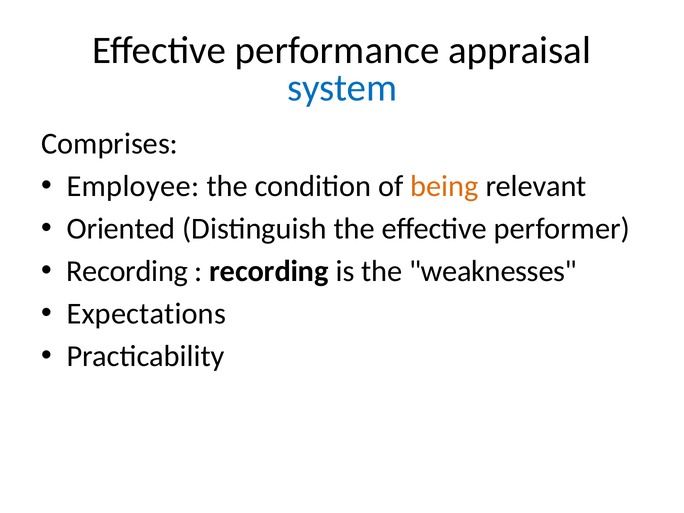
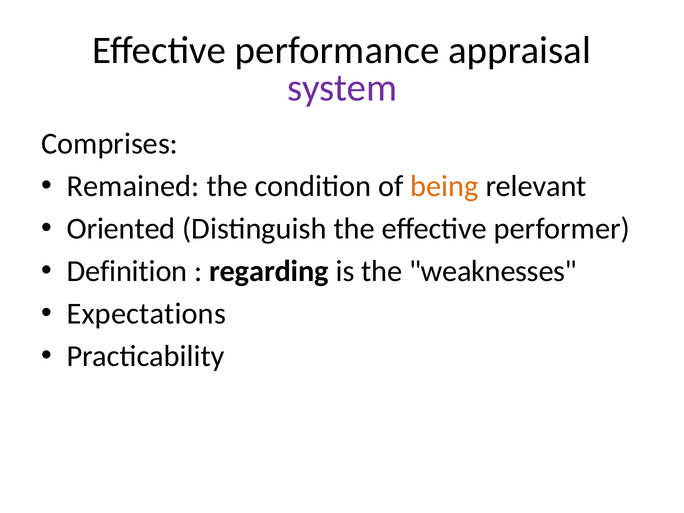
system colour: blue -> purple (342, 88)
Employee: Employee -> Remained (133, 186)
Recording: Recording -> Definition (127, 271)
recording: recording -> regarding (269, 271)
